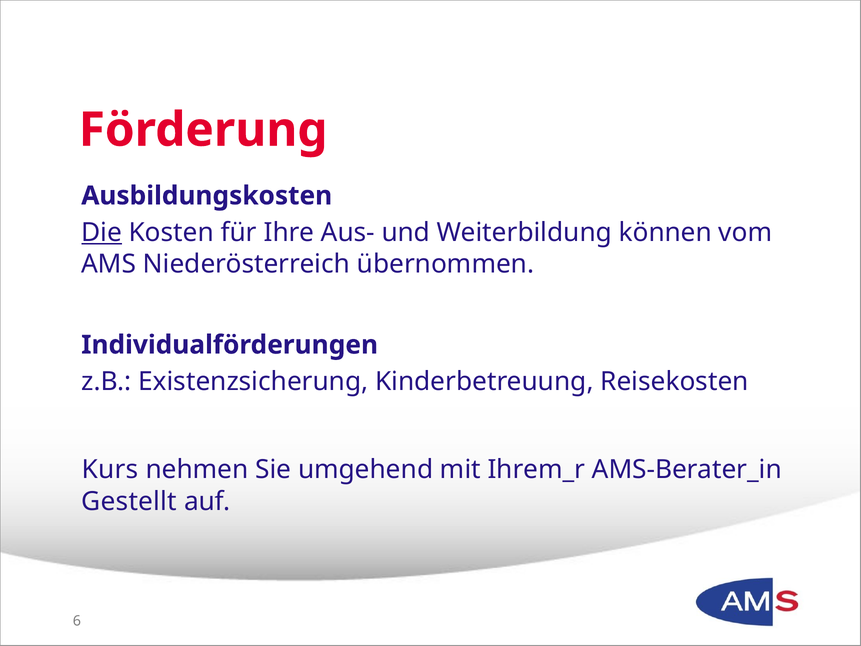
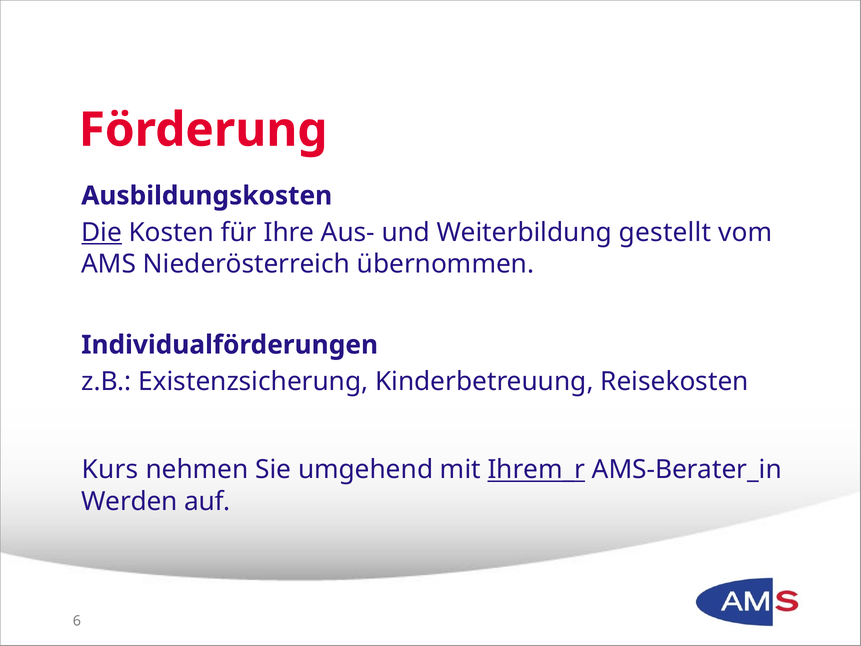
können: können -> gestellt (665, 232)
Ihrem_r underline: none -> present (536, 470)
Gestellt: Gestellt -> Werden (129, 501)
